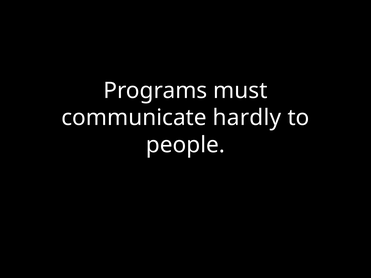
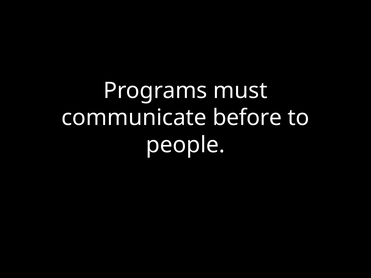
hardly: hardly -> before (247, 118)
